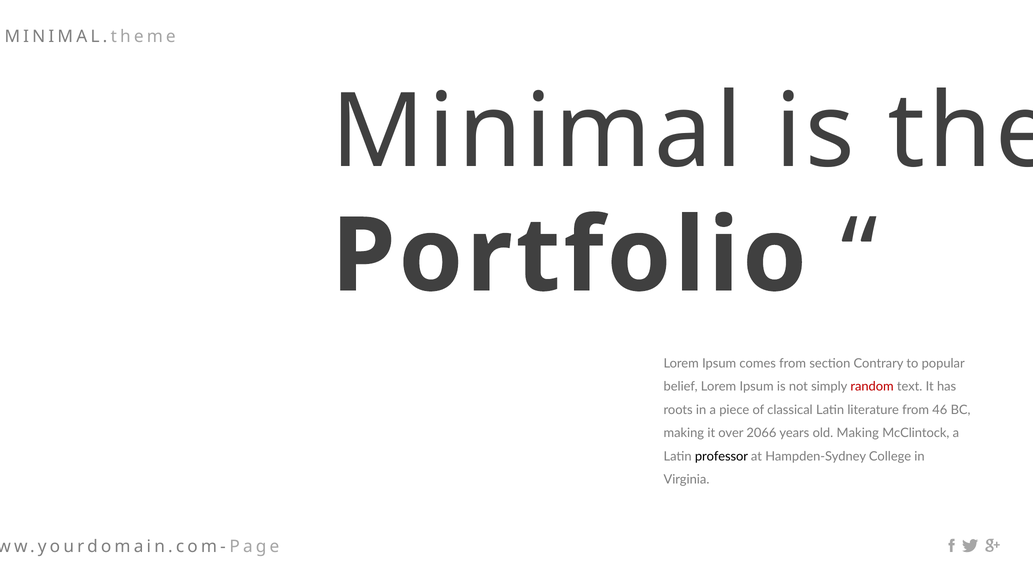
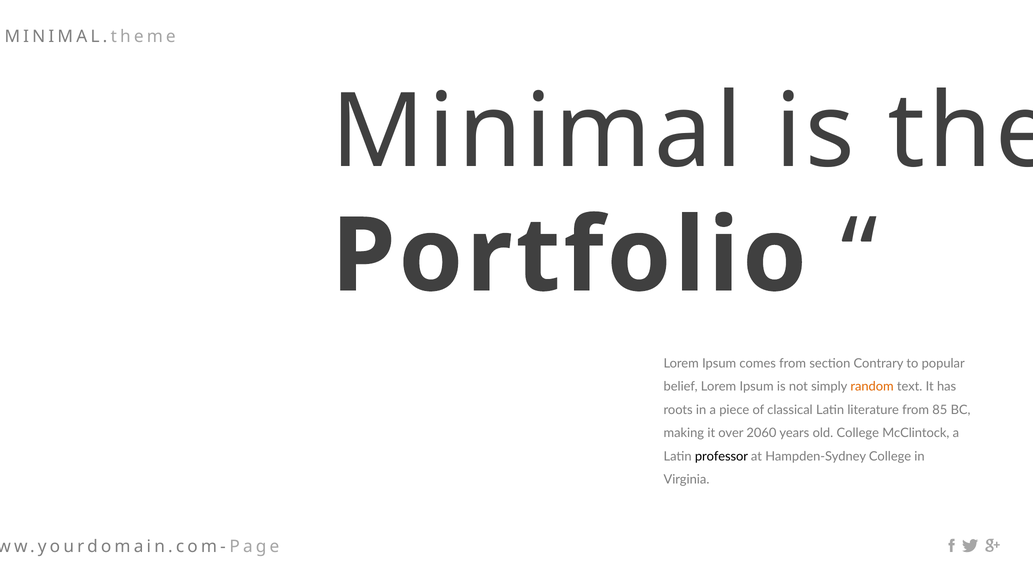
random colour: red -> orange (872, 387)
46: 46 -> 85 (940, 410)
2066: 2066 -> 2060 (761, 433)
old Making: Making -> College (858, 433)
